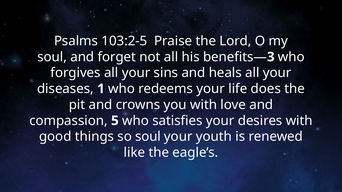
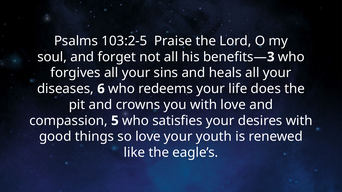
1: 1 -> 6 (101, 89)
so soul: soul -> love (148, 137)
